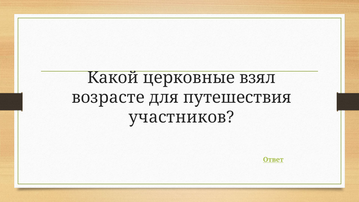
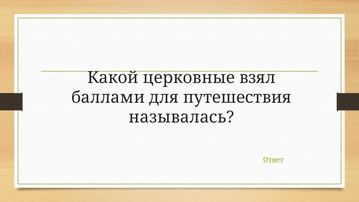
возрасте: возрасте -> баллами (108, 97)
участников: участников -> называлась (181, 117)
